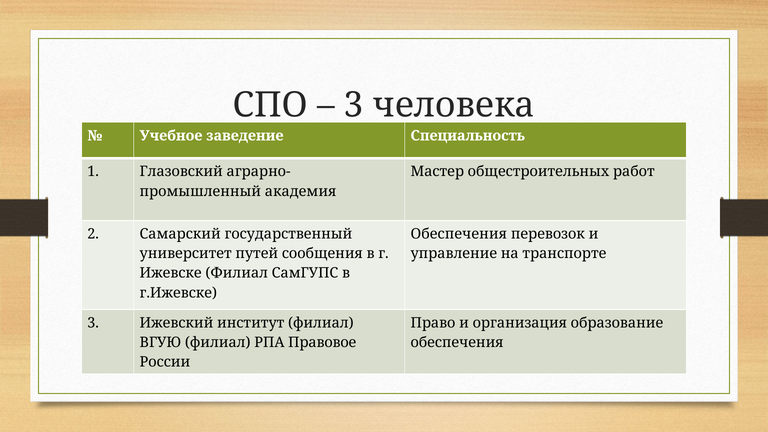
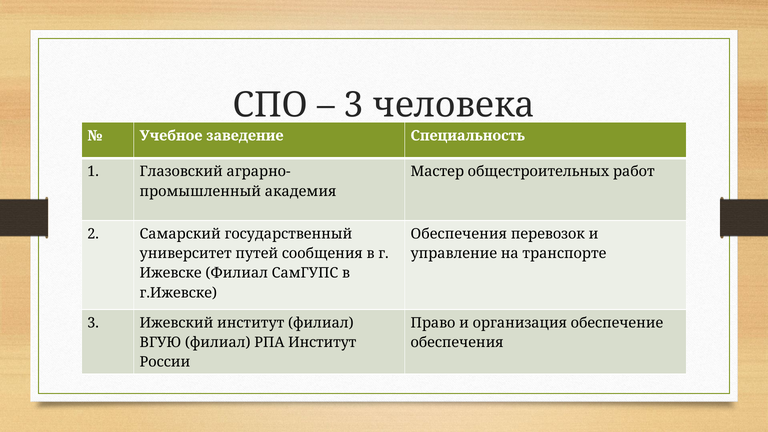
образование: образование -> обеспечение (617, 323)
РПА Правовое: Правовое -> Институт (322, 343)
